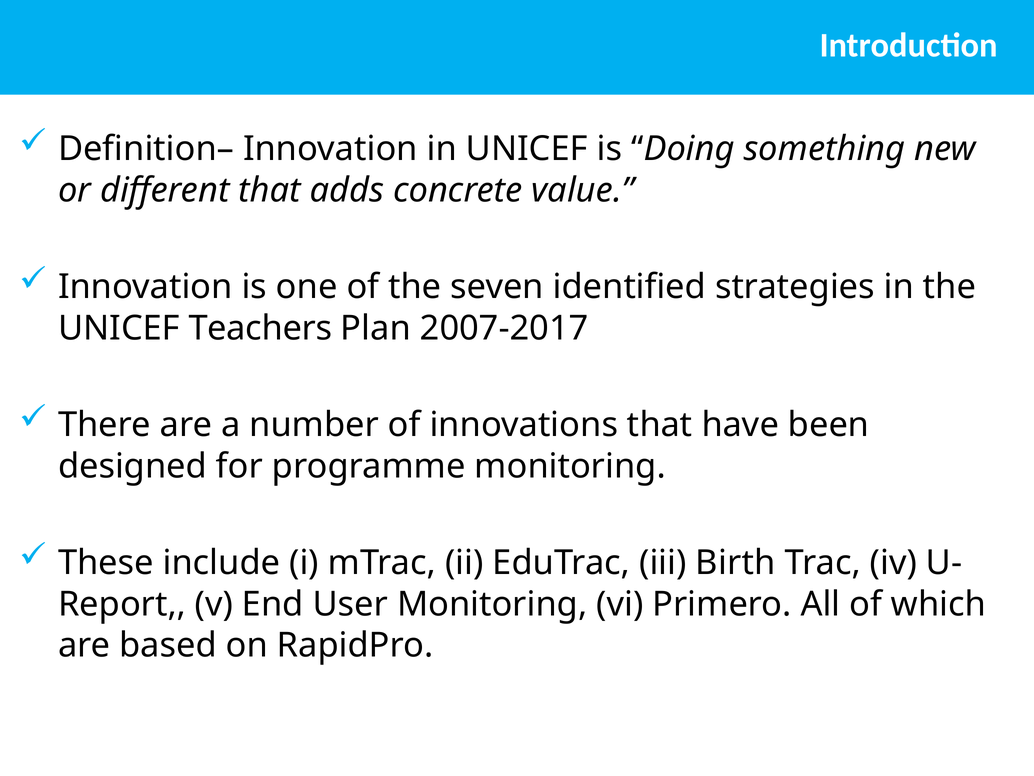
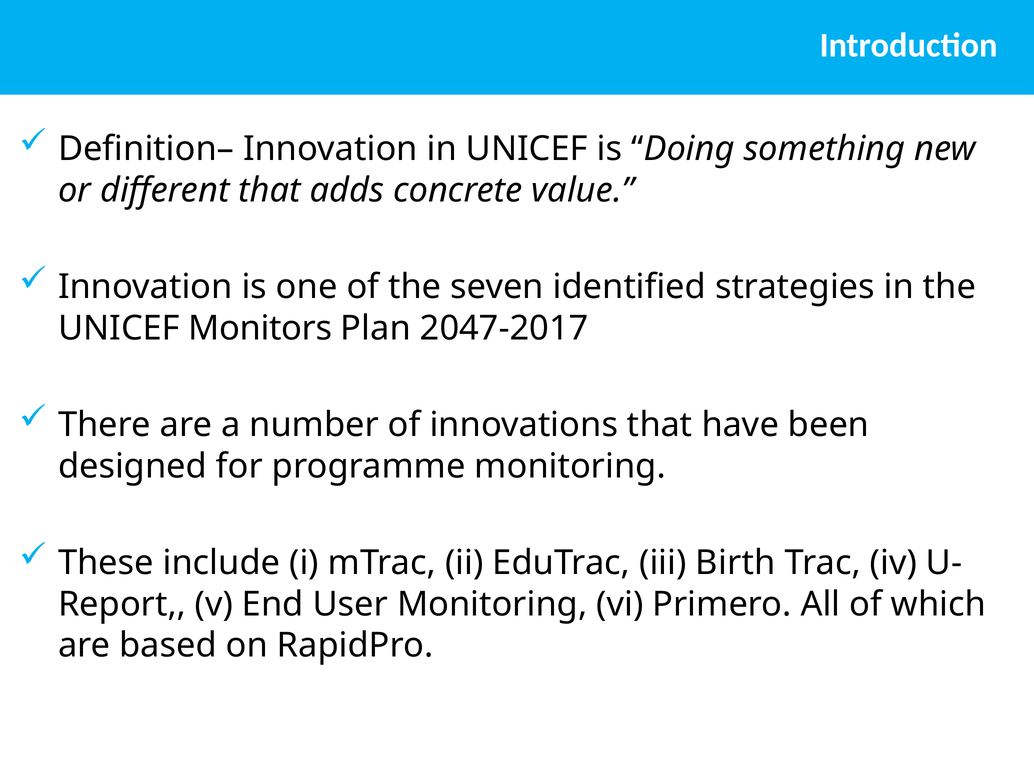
Teachers: Teachers -> Monitors (260, 328)
2007-2017: 2007-2017 -> 2047-2017 (504, 328)
